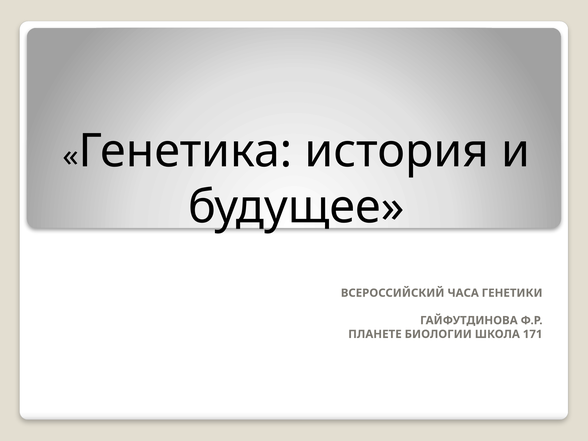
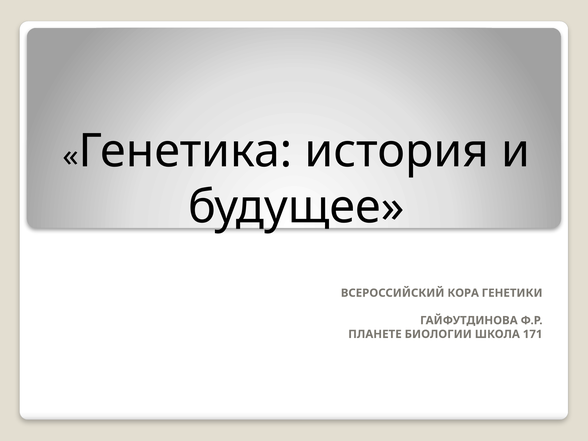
ЧАСА: ЧАСА -> КОРА (463, 293)
